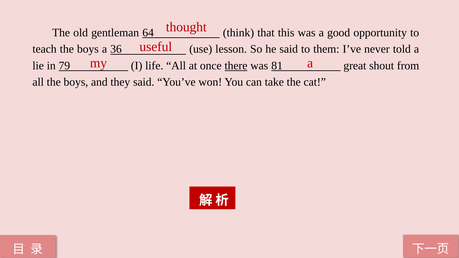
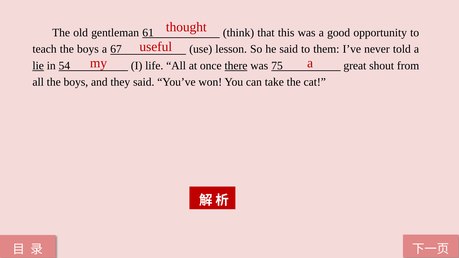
64: 64 -> 61 (148, 33)
36: 36 -> 67 (116, 49)
lie underline: none -> present (38, 66)
79: 79 -> 54 (64, 66)
81: 81 -> 75 (277, 66)
